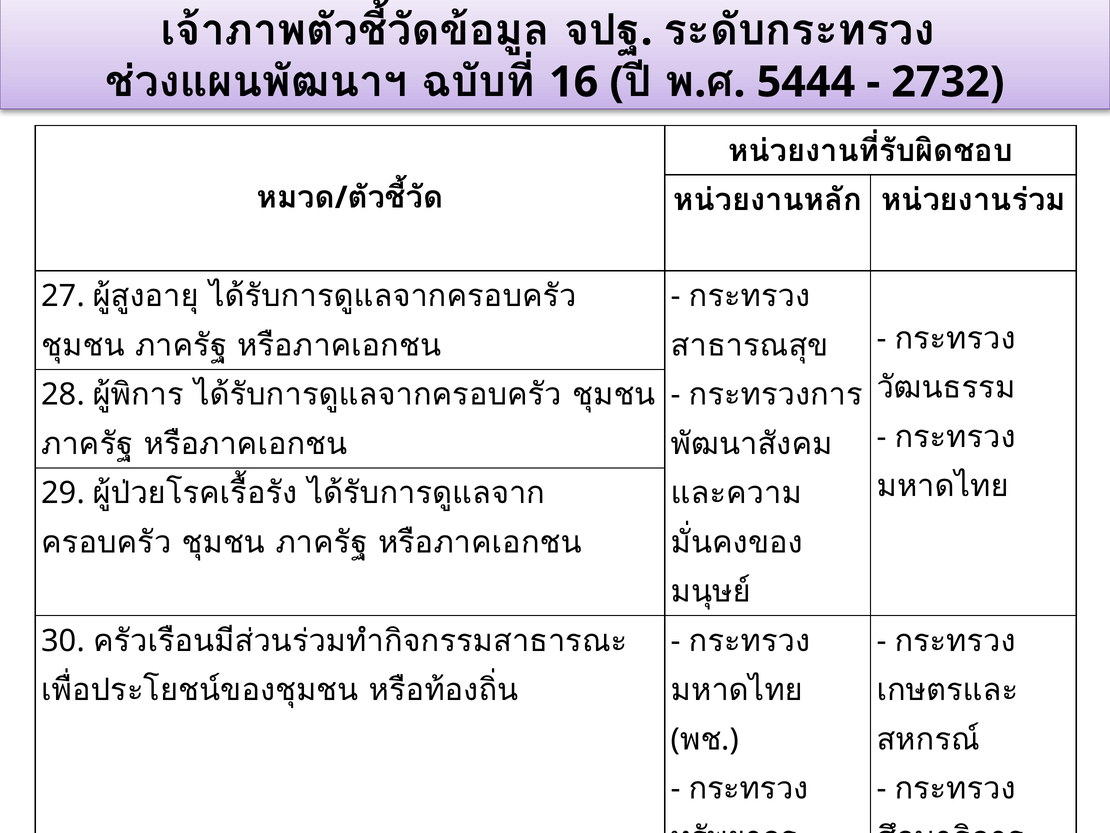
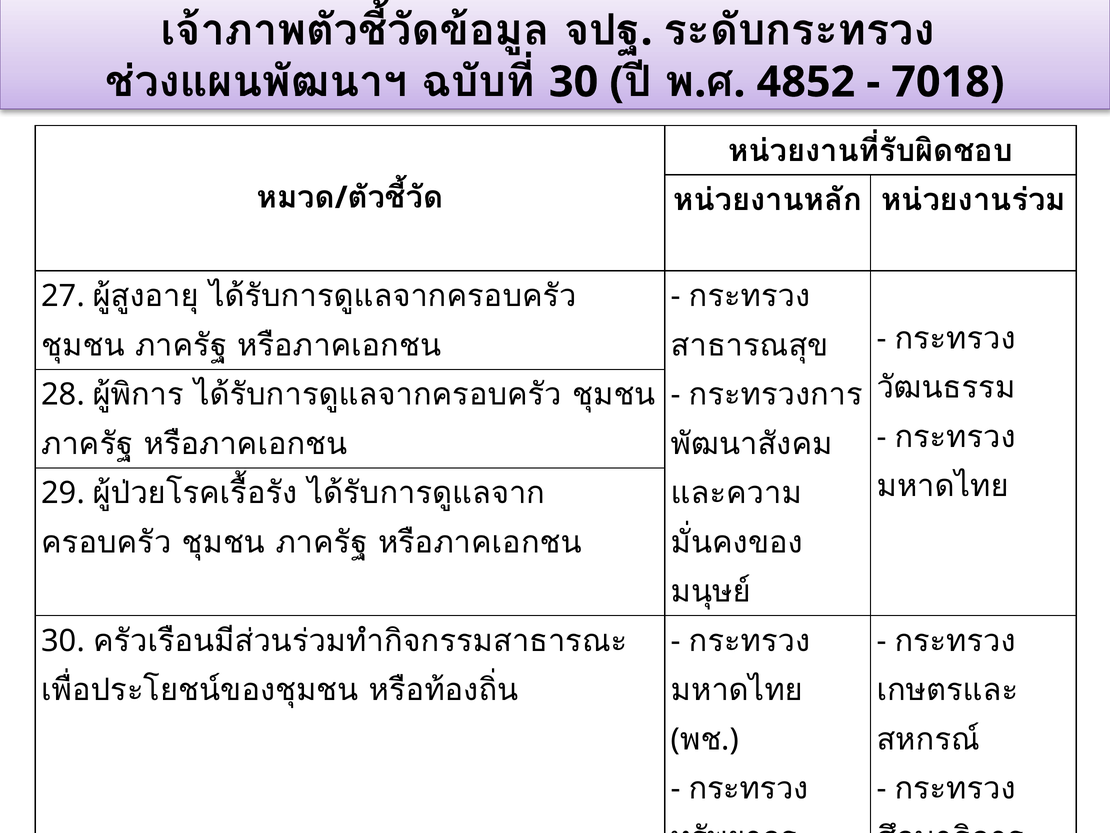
16: 16 -> 30 (574, 82)
5444: 5444 -> 4852 (806, 82)
2732: 2732 -> 7018 (948, 82)
